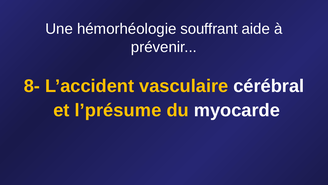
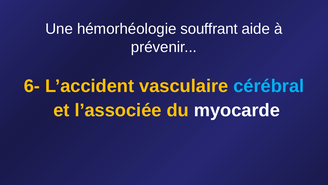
8-: 8- -> 6- (32, 86)
cérébral colour: white -> light blue (269, 86)
l’présume: l’présume -> l’associée (118, 110)
